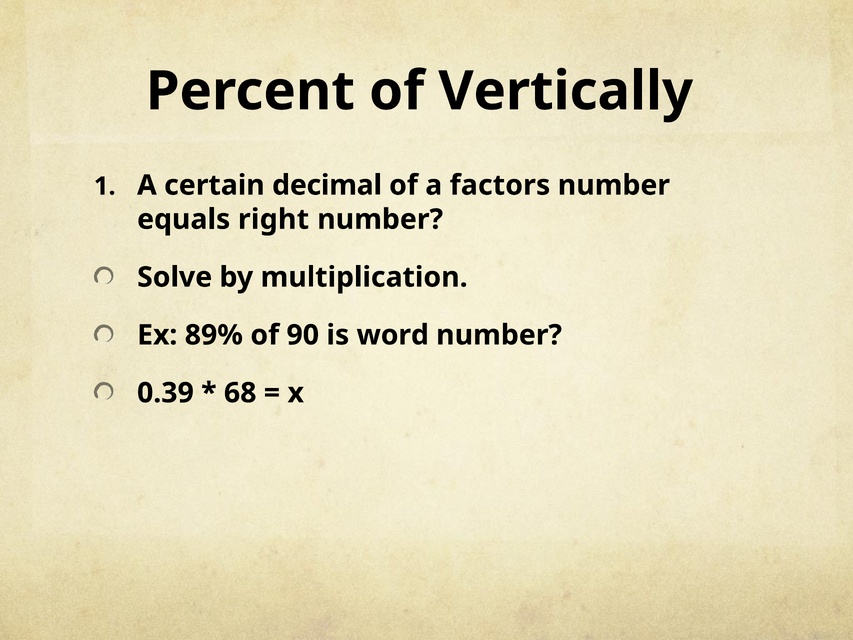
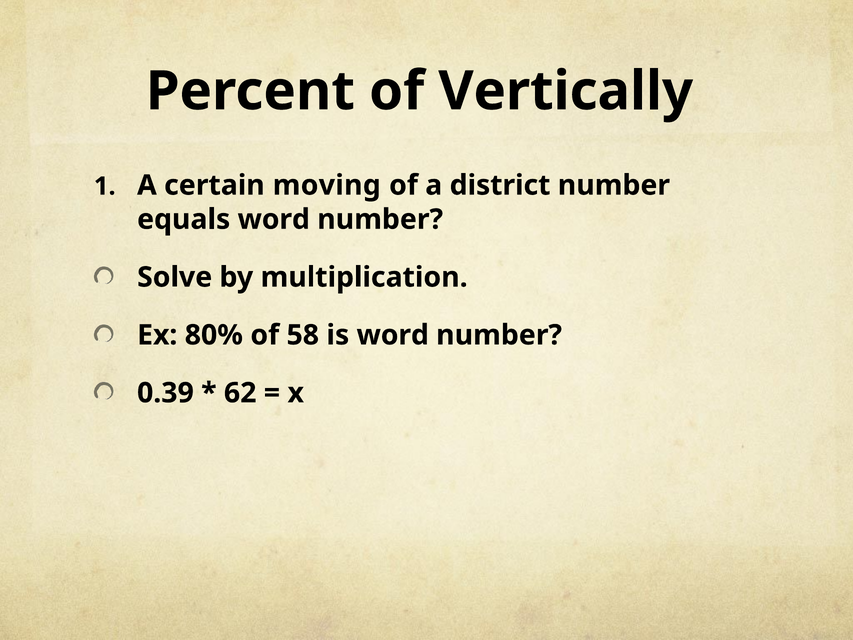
decimal: decimal -> moving (327, 185)
factors: factors -> district (500, 185)
equals right: right -> word (274, 219)
89%: 89% -> 80% (214, 335)
90: 90 -> 58 (303, 335)
68: 68 -> 62 (240, 393)
